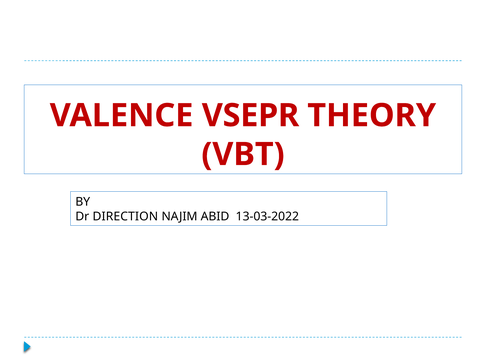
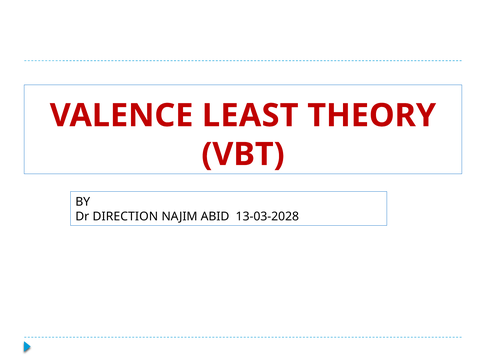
VSEPR: VSEPR -> LEAST (250, 116)
13-03-2022: 13-03-2022 -> 13-03-2028 (267, 217)
